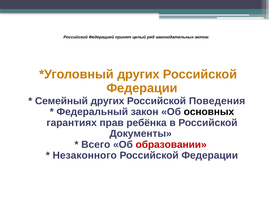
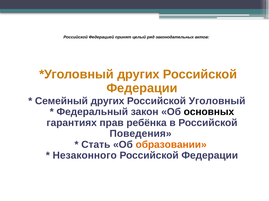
Поведения: Поведения -> Уголовный (217, 101)
Документы: Документы -> Поведения (141, 134)
Всего: Всего -> Стать (96, 145)
образовании colour: red -> orange (171, 145)
